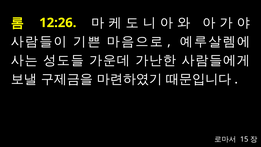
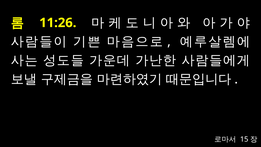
12:26: 12:26 -> 11:26 (58, 23)
